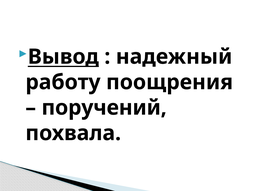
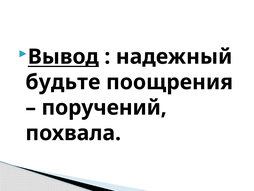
работу: работу -> будьте (63, 82)
